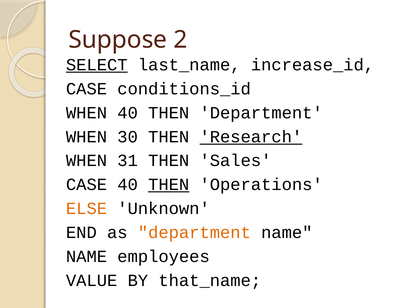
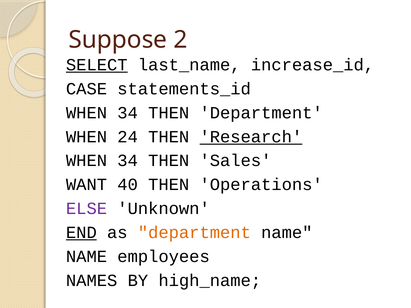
conditions_id: conditions_id -> statements_id (184, 89)
40: 40 -> 34 (128, 113)
30: 30 -> 24 (128, 137)
31: 31 -> 34 (128, 161)
CASE: CASE -> WANT (87, 185)
THEN underline: present -> none (169, 185)
ELSE colour: orange -> purple (87, 209)
END underline: none -> present (81, 233)
VALUE: VALUE -> NAMES (92, 281)
that_name: that_name -> high_name (210, 281)
